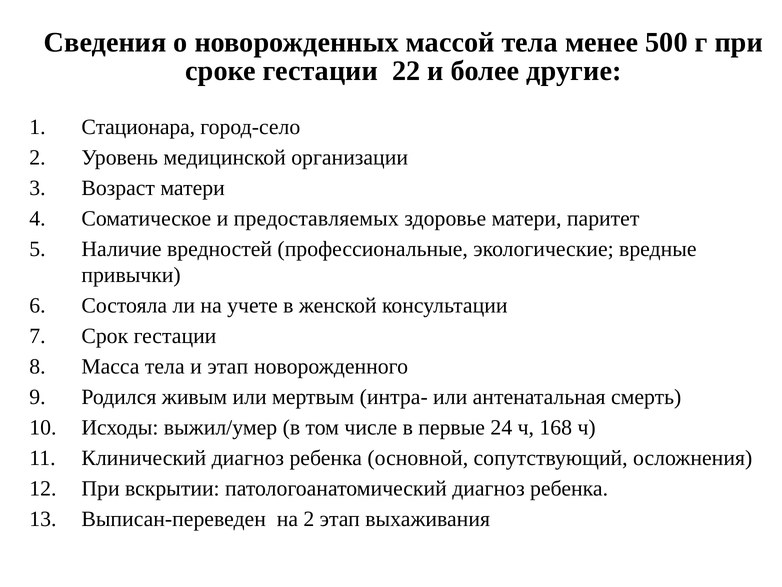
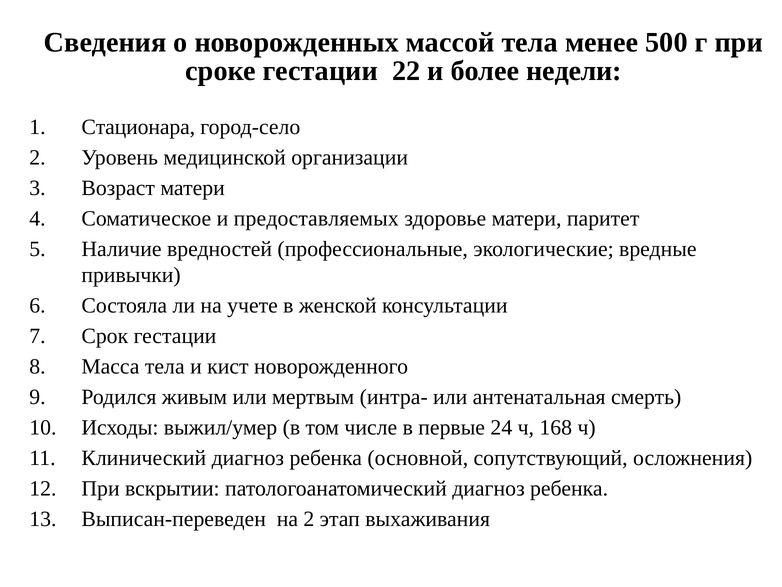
другие: другие -> недели (574, 71)
и этап: этап -> кист (228, 366)
